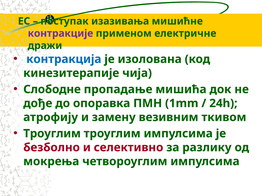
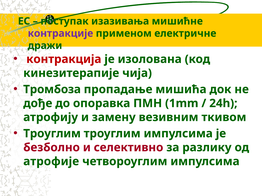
контракција colour: blue -> red (64, 59)
Слободне: Слободне -> Тромбоза (52, 90)
мокрења: мокрења -> атрофије (51, 162)
